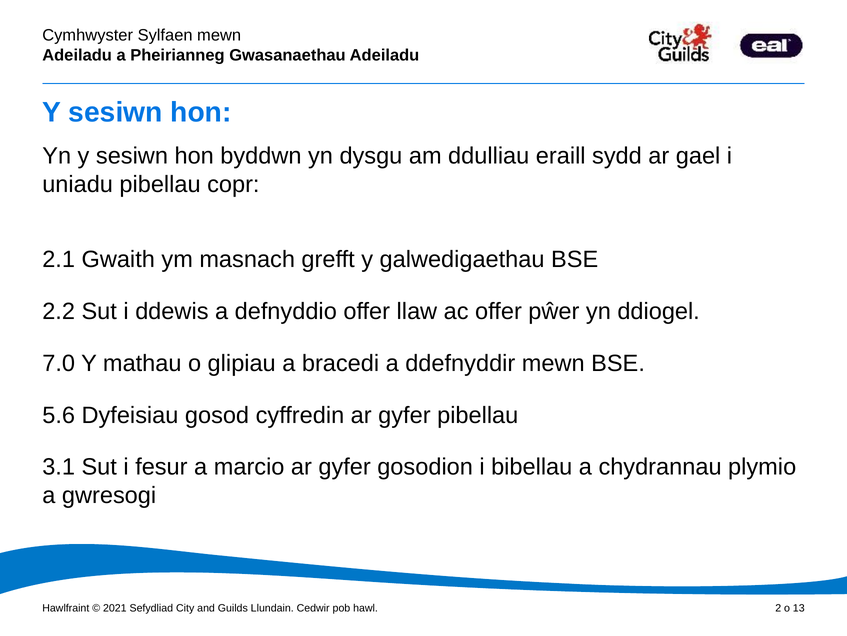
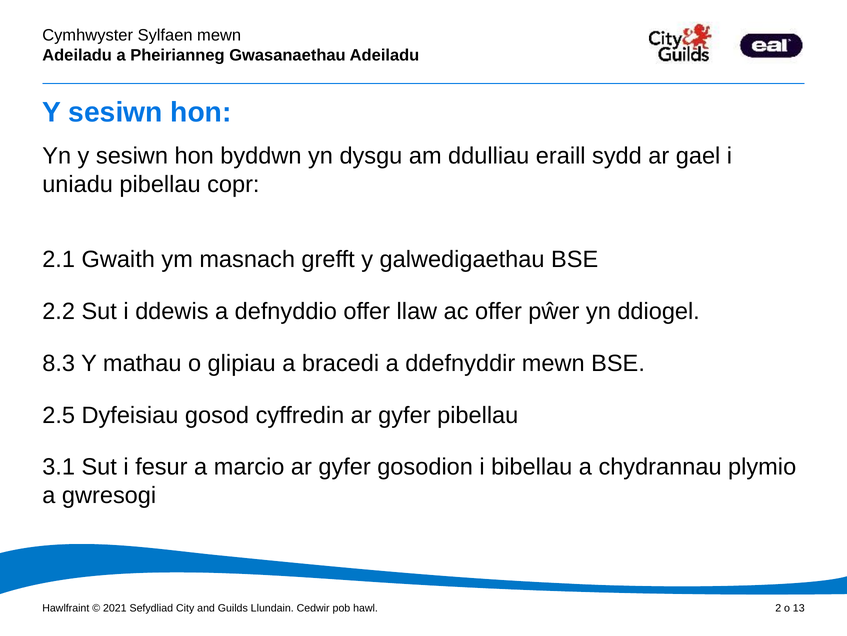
7.0: 7.0 -> 8.3 (59, 363)
5.6: 5.6 -> 2.5 (59, 415)
